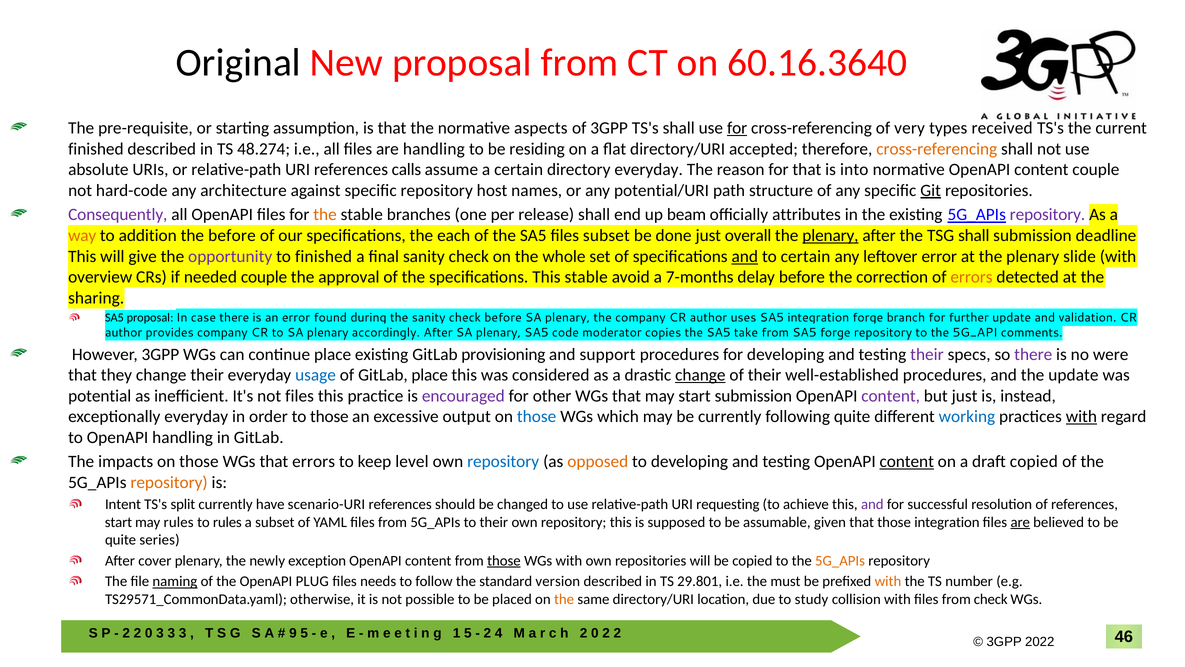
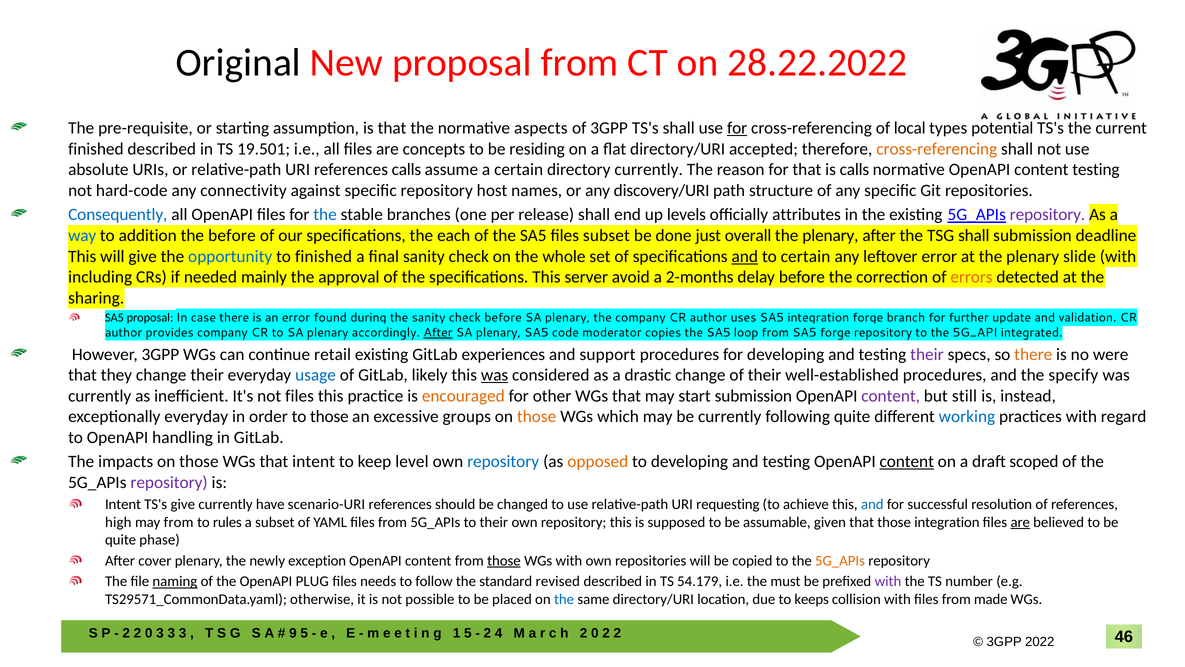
60.16.3640: 60.16.3640 -> 28.22.2022 (817, 63)
very: very -> local (910, 128)
received: received -> potential (1002, 128)
48.274: 48.274 -> 19.501 (264, 149)
are handling: handling -> concepts (434, 149)
directory everyday: everyday -> currently (649, 169)
is into: into -> calls (854, 169)
content couple: couple -> testing (1096, 169)
architecture: architecture -> connectivity (243, 190)
potential/URI: potential/URI -> discovery/URI (662, 190)
Git underline: present -> none (931, 190)
Consequently colour: purple -> blue (118, 214)
the colour: orange -> blue (325, 214)
beam: beam -> levels (686, 214)
way colour: orange -> blue (82, 235)
plenary underline: present -> none (830, 235)
opportunity colour: purple -> blue (230, 256)
overview: overview -> including (100, 277)
needed couple: couple -> mainly (264, 277)
This stable: stable -> server (586, 277)
7-months: 7-months -> 2-months (700, 277)
After underline: none -> present (438, 332)
take: take -> loop (746, 332)
comments: comments -> integrated (1032, 332)
continue place: place -> retail (333, 354)
provisioning: provisioning -> experiences (503, 354)
there colour: purple -> orange (1033, 354)
GitLab place: place -> likely (430, 375)
was underline: none -> present (495, 375)
change underline: present -> none (700, 375)
the update: update -> specify (1073, 375)
potential: potential -> currently (100, 396)
encouraged colour: purple -> orange (463, 396)
but just: just -> still (965, 396)
output: output -> groups (467, 416)
those colour: blue -> orange (537, 416)
with underline: present -> none (1081, 416)
that errors: errors -> intent (314, 461)
draft copied: copied -> scoped (1034, 461)
repository colour: orange -> purple (169, 482)
TS's split: split -> give (183, 504)
and colour: purple -> blue (872, 504)
start: start -> high (118, 522)
may rules: rules -> from (179, 522)
series: series -> phase (160, 540)
version: version -> revised (558, 581)
29.801: 29.801 -> 54.179 (700, 581)
with colour: orange -> purple (888, 581)
the colour: orange -> blue (564, 599)
study: study -> keeps (812, 599)
from check: check -> made (991, 599)
